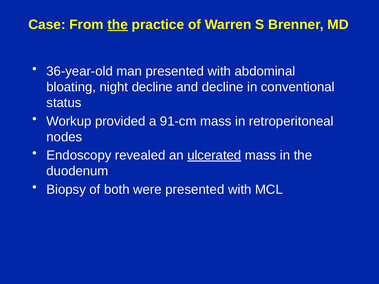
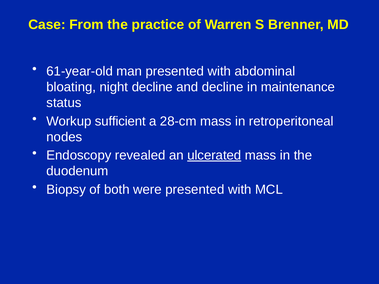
the underline: present -> none (118, 25)
36-year-old: 36-year-old -> 61-year-old (80, 71)
conventional: conventional -> maintenance (298, 87)
provided: provided -> sufficient (120, 121)
91-cm: 91-cm -> 28-cm (178, 121)
